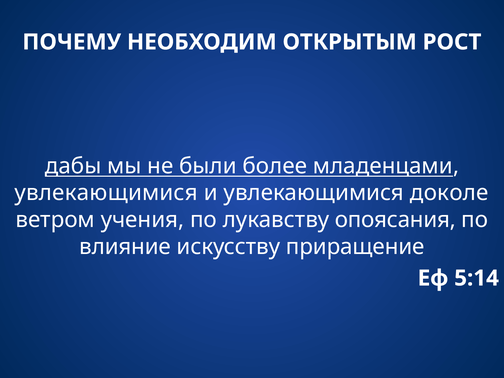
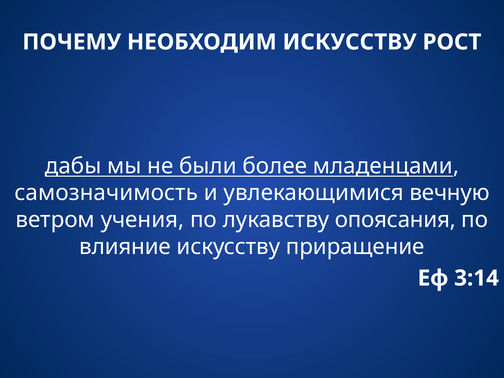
НЕОБХОДИМ ОТКРЫТЫМ: ОТКРЫТЫМ -> ИСКУССТВУ (350, 42)
увлекающимися: увлекающимися -> самозначимость (106, 193)
доколе: доколе -> вечную (450, 193)
5:14: 5:14 -> 3:14 (477, 278)
